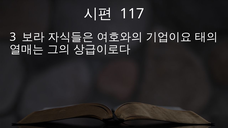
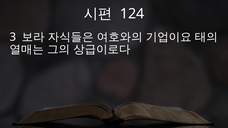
117: 117 -> 124 (132, 14)
